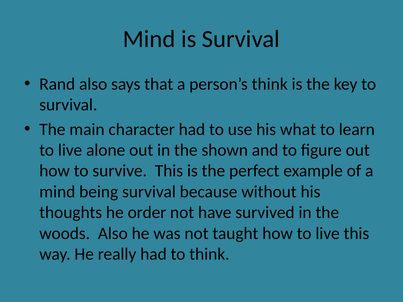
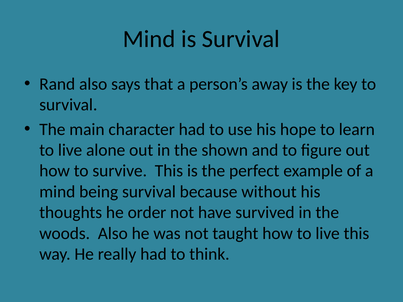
person’s think: think -> away (270, 84)
what: what -> hope (298, 129)
